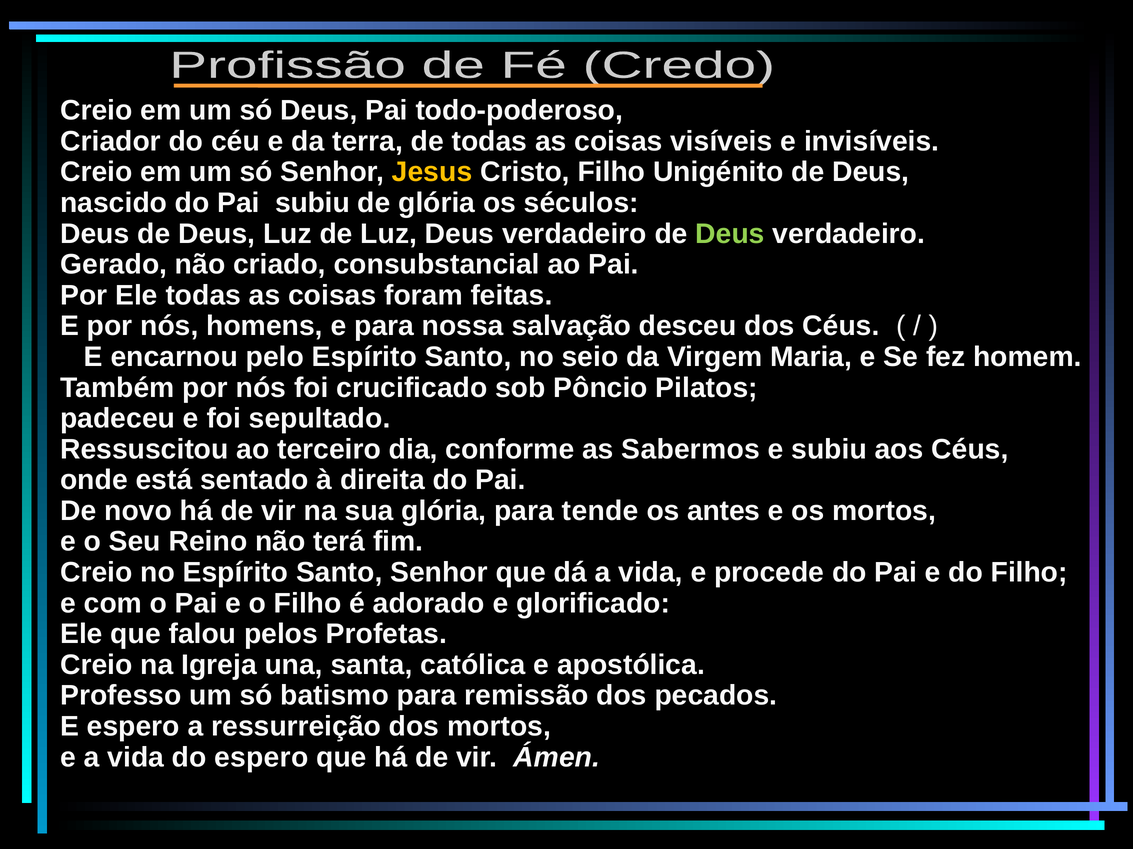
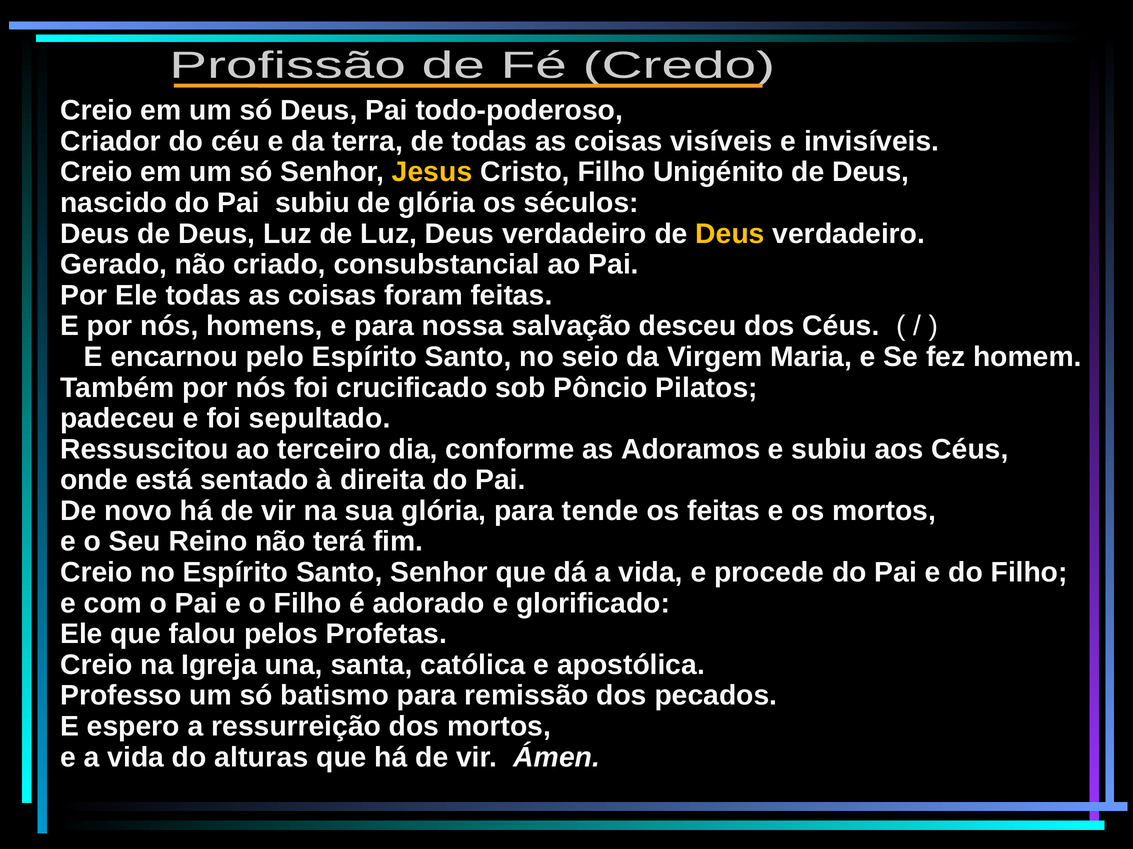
Deus colour: light green -> yellow (730, 234)
Sabermos: Sabermos -> Adoramos (691, 450)
os antes: antes -> feitas (724, 511)
do espero: espero -> alturas (261, 758)
